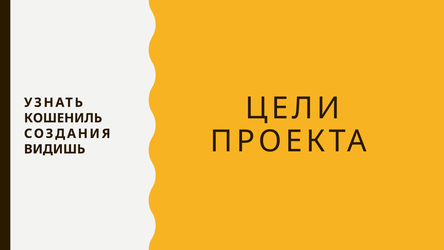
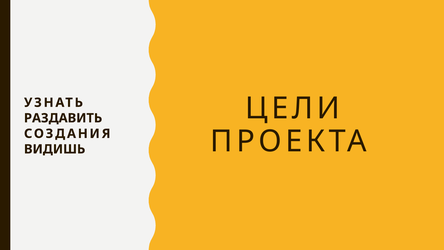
КОШЕНИЛЬ: КОШЕНИЛЬ -> РАЗДАВИТЬ (63, 118)
